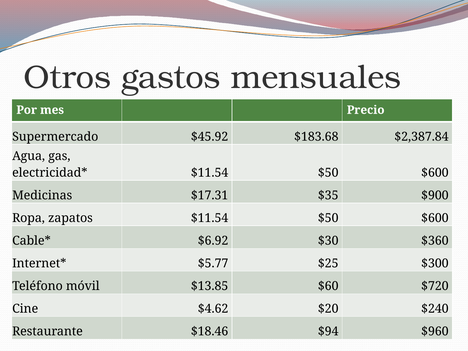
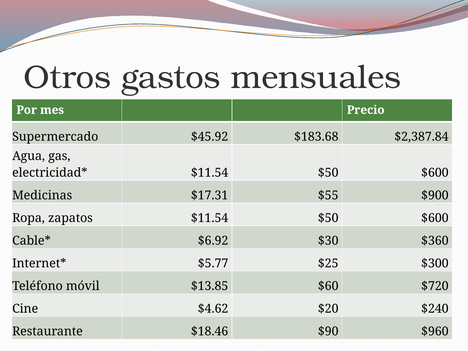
$35: $35 -> $55 (328, 195)
$94: $94 -> $90 (328, 332)
